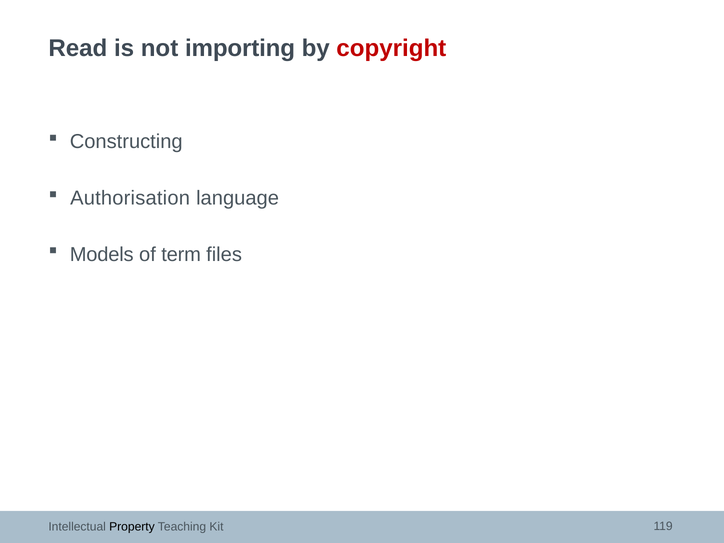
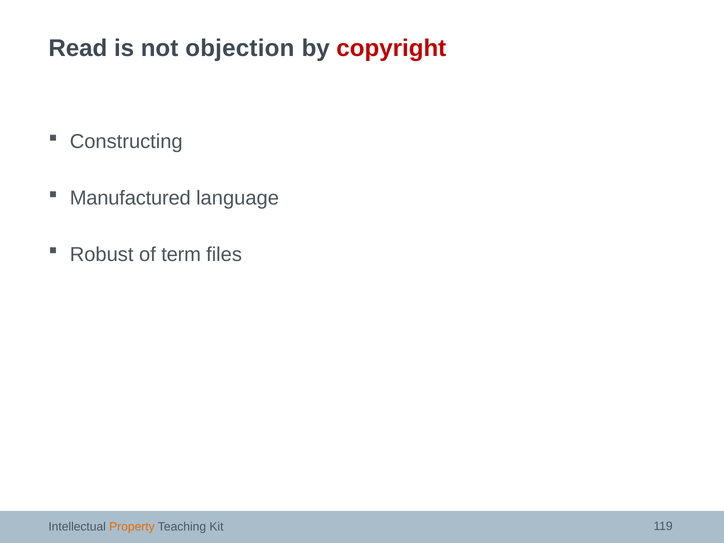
importing: importing -> objection (240, 48)
Authorisation: Authorisation -> Manufactured (130, 198)
Models: Models -> Robust (102, 254)
Property colour: black -> orange (132, 527)
